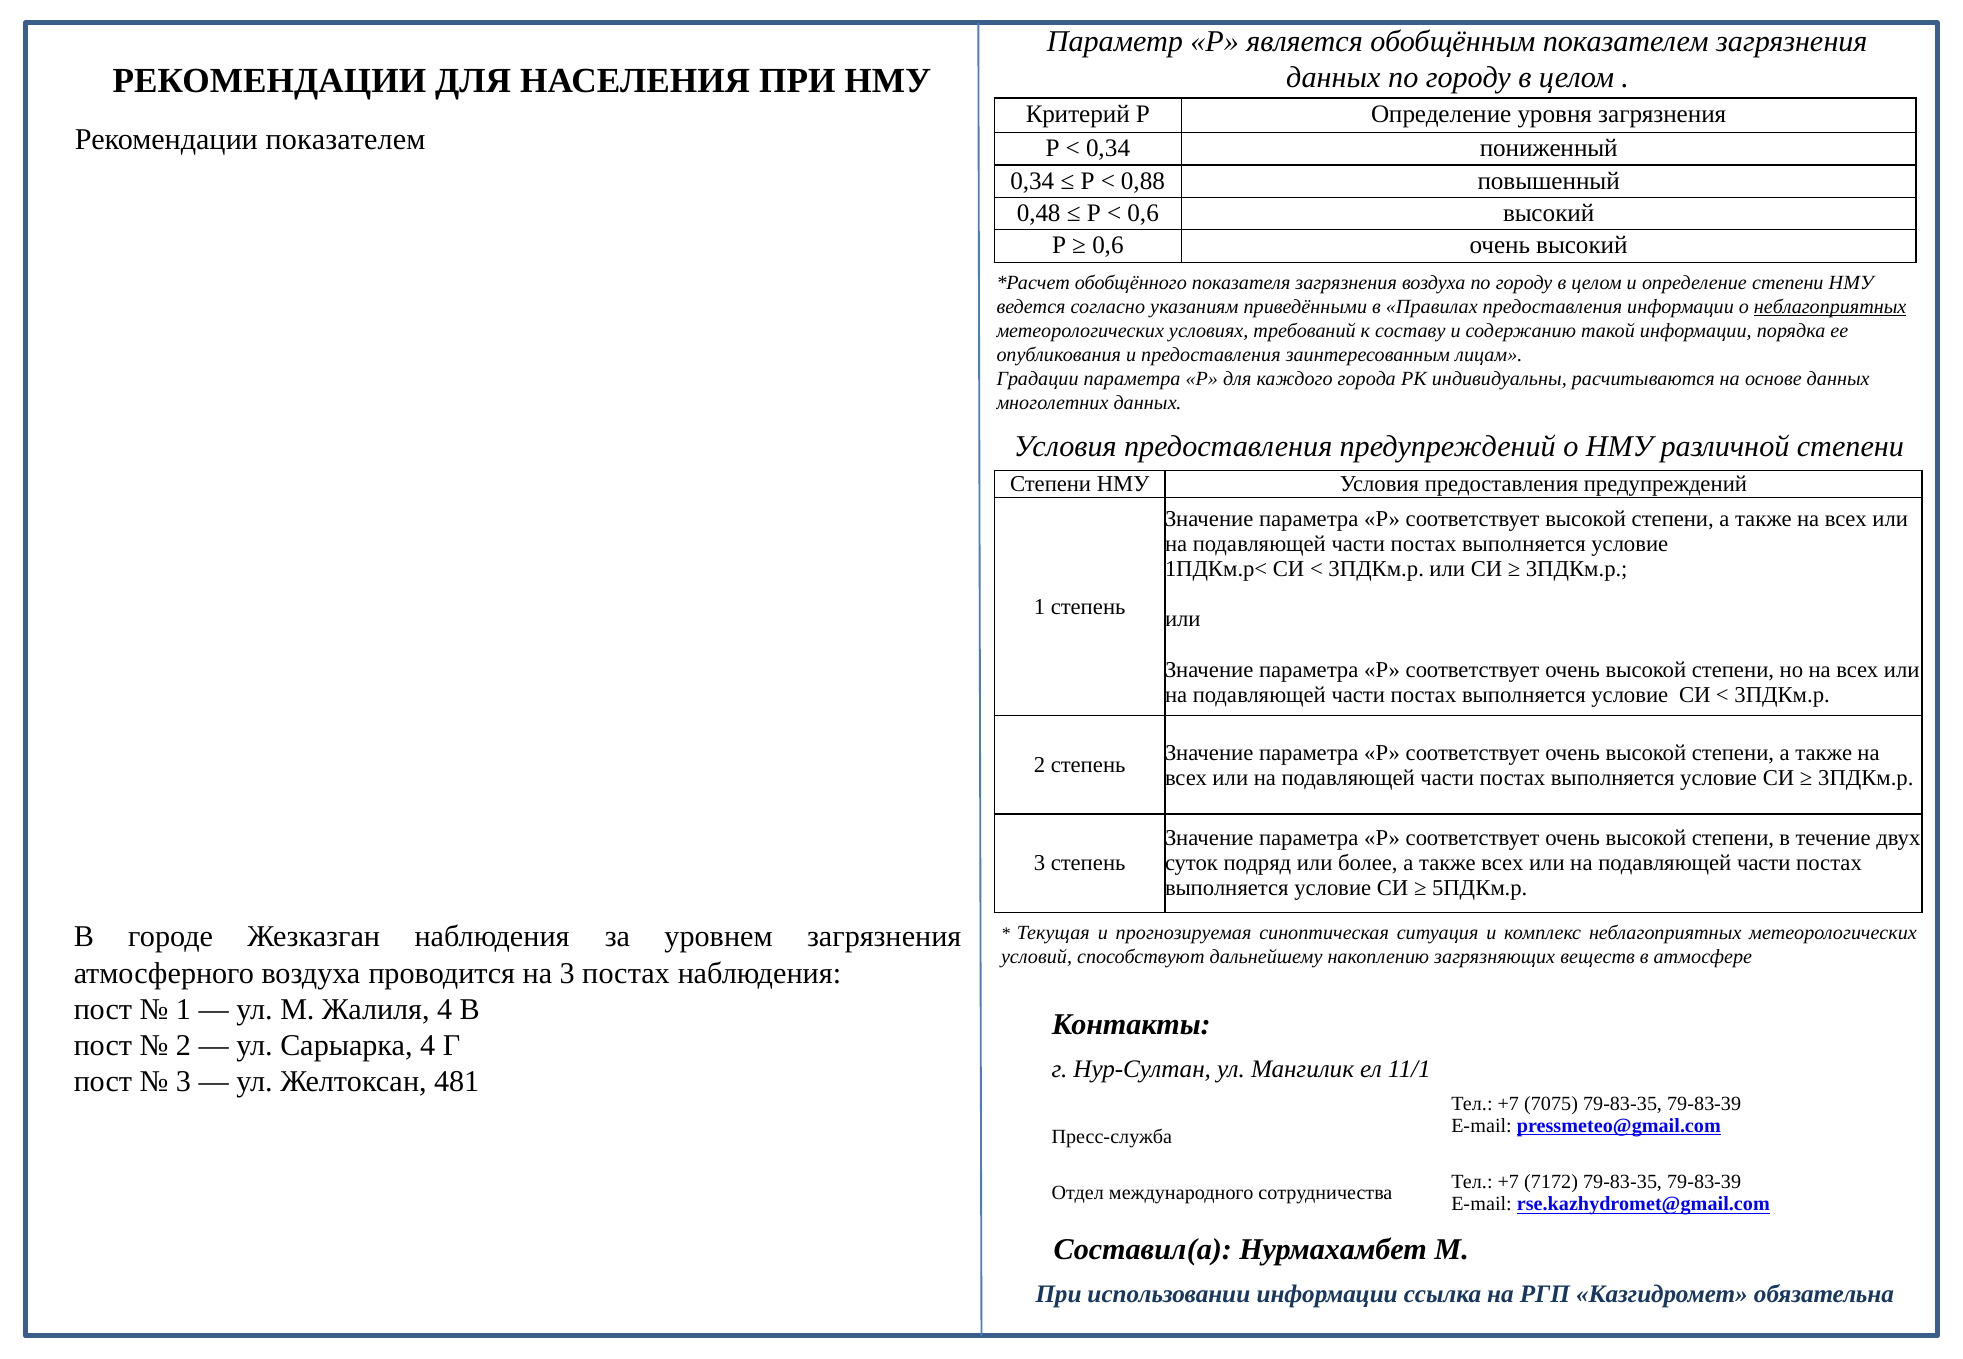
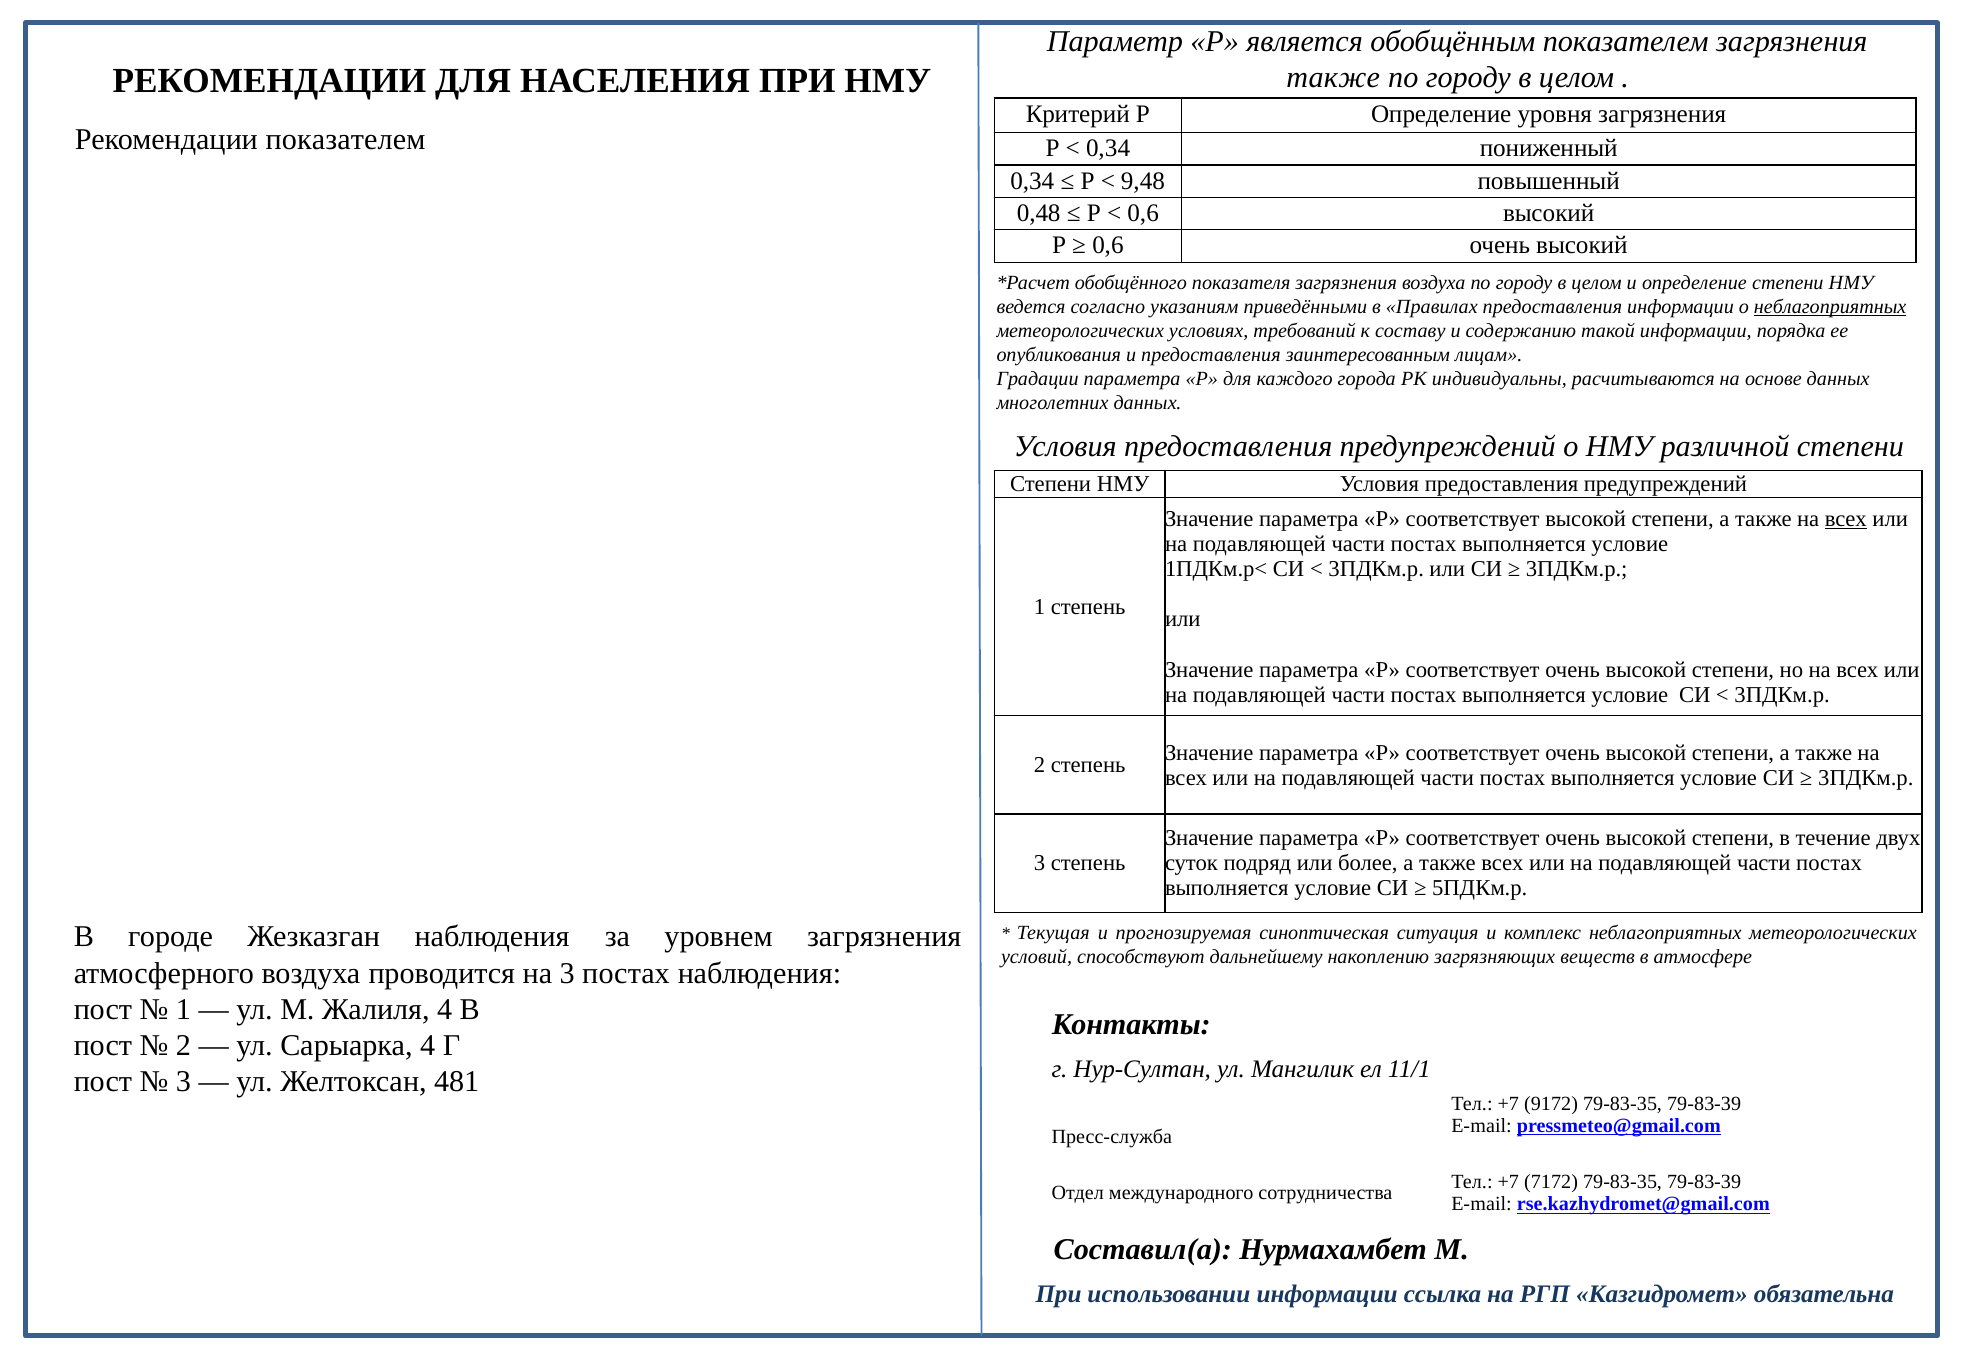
данных: данных -> также (1333, 78)
0,88: 0,88 -> 9,48 (1143, 181)
всех underline: none -> present (1846, 519)
7075: 7075 -> 9172 (1551, 1104)
